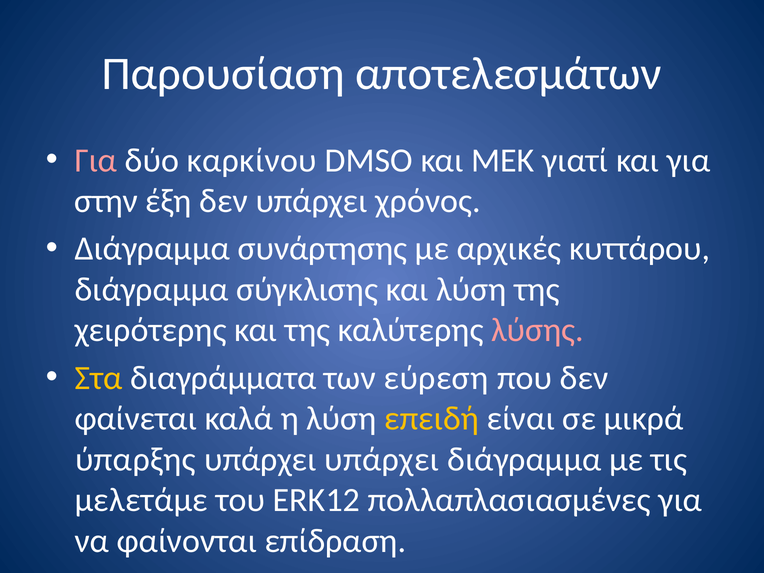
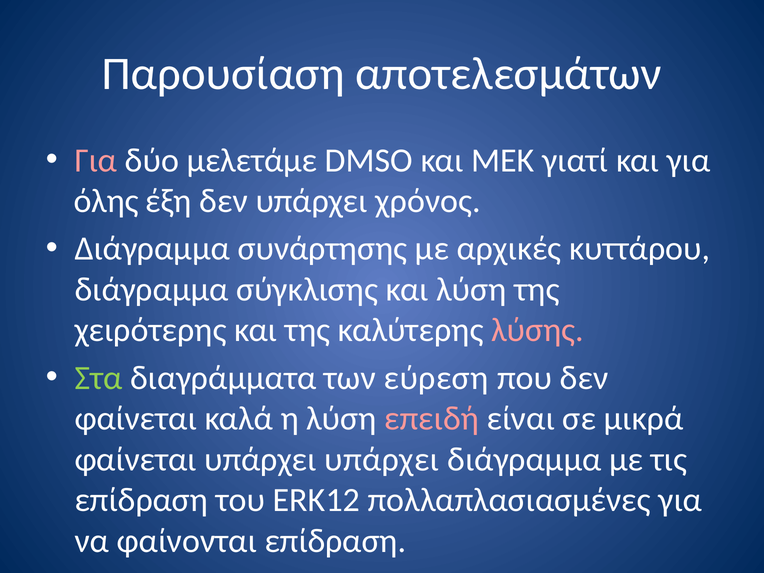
καρκίνου: καρκίνου -> μελετάμε (252, 160)
στην: στην -> όλης (106, 201)
Στα colour: yellow -> light green (98, 378)
επειδή colour: yellow -> pink (432, 419)
ύπαρξης: ύπαρξης -> φαίνεται (136, 459)
μελετάμε: μελετάμε -> επίδραση (141, 500)
